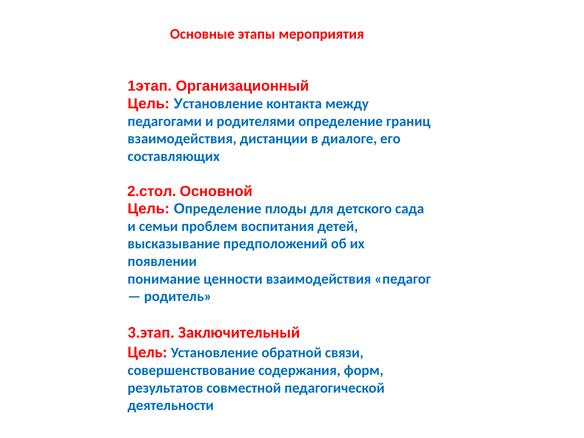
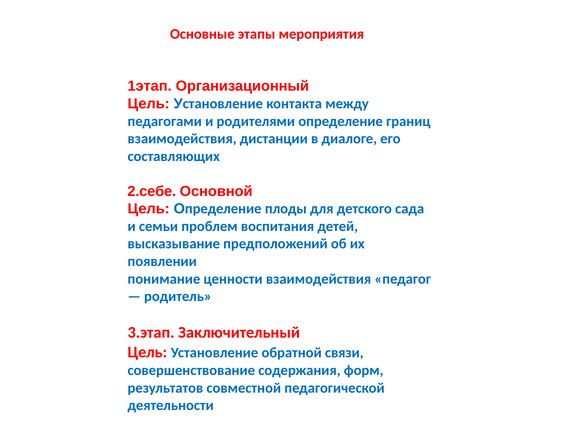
2.стол: 2.стол -> 2.себе (152, 191)
